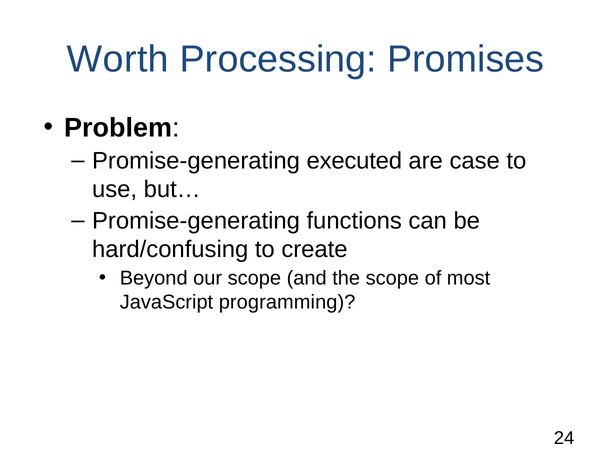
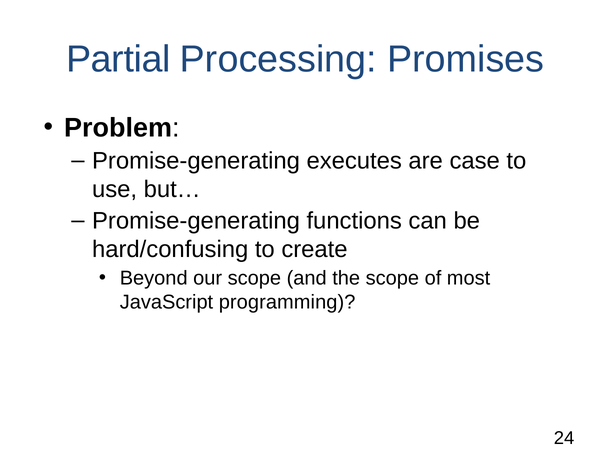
Worth: Worth -> Partial (118, 59)
executed: executed -> executes (354, 161)
